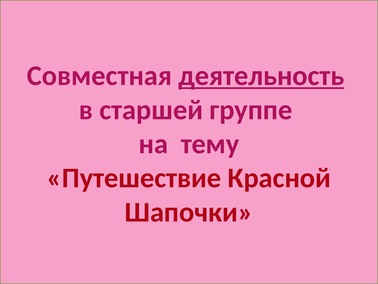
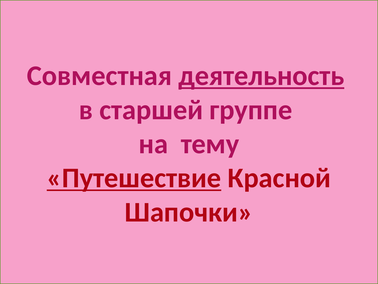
Путешествие underline: none -> present (134, 178)
